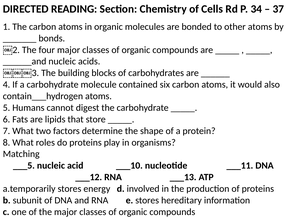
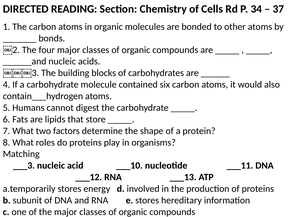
___5: ___5 -> ___3 (24, 165)
